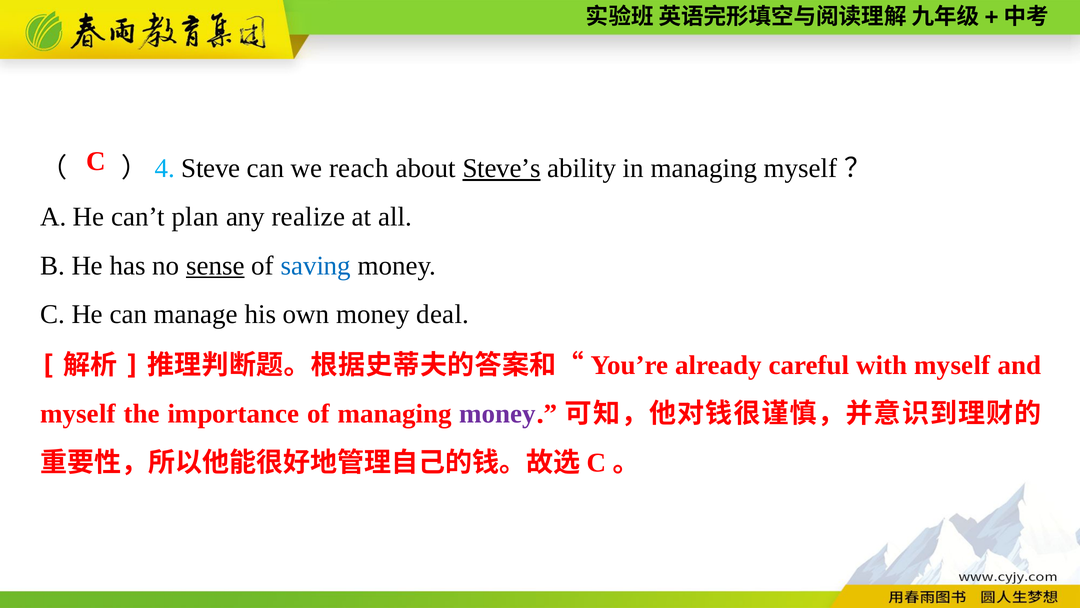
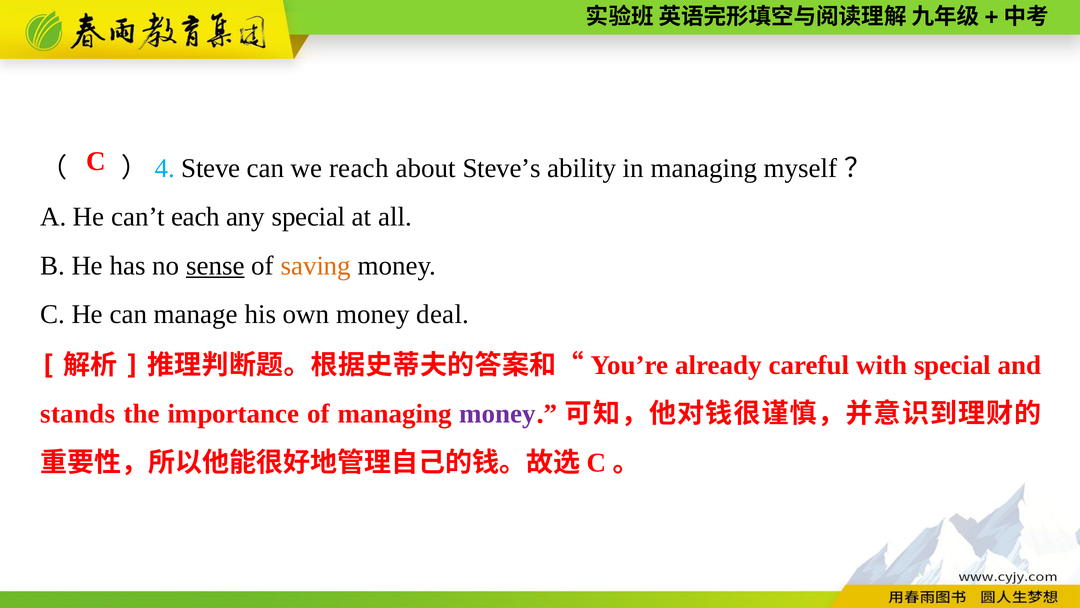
Steve’s underline: present -> none (502, 168)
plan: plan -> each (195, 217)
any realize: realize -> special (309, 217)
saving colour: blue -> orange (316, 265)
with myself: myself -> special (952, 365)
myself: myself -> stands (78, 414)
